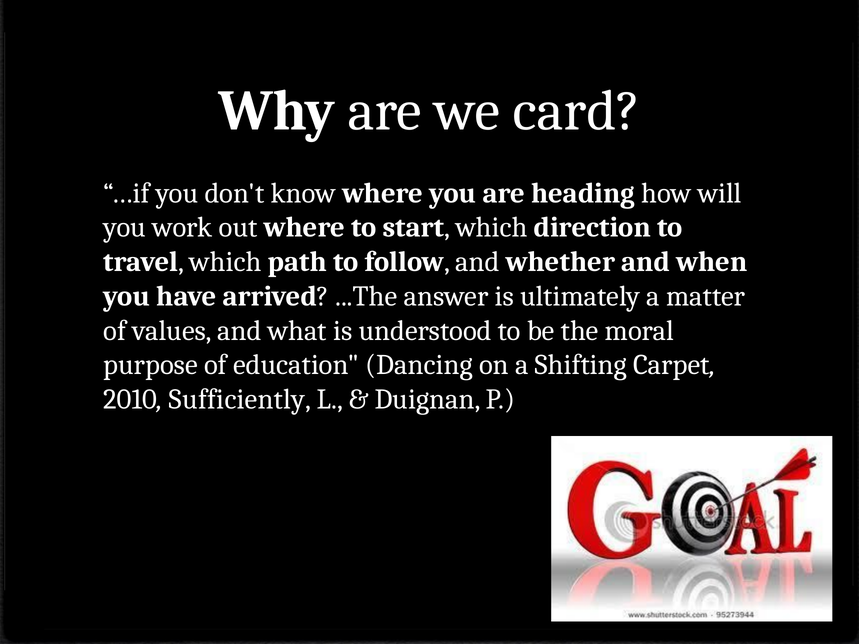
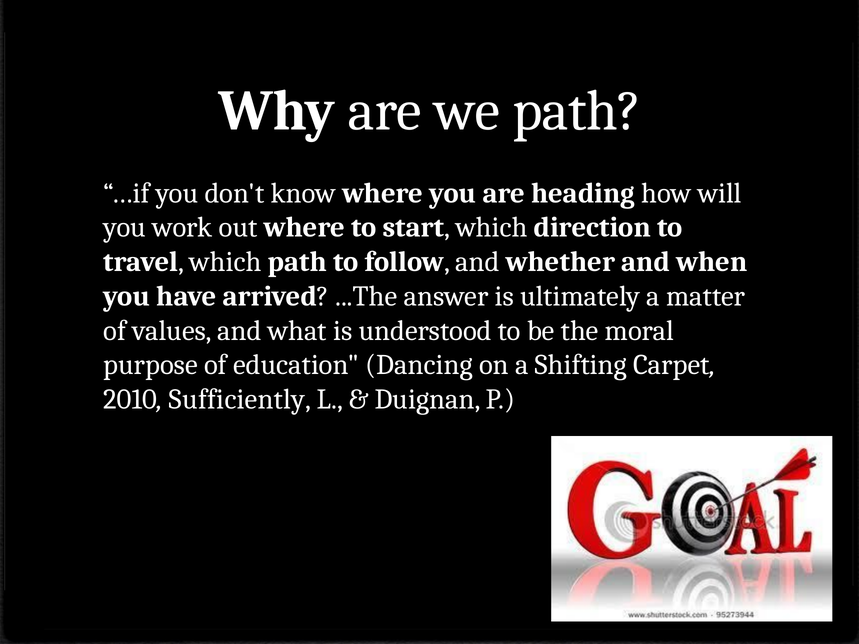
we card: card -> path (577, 111)
